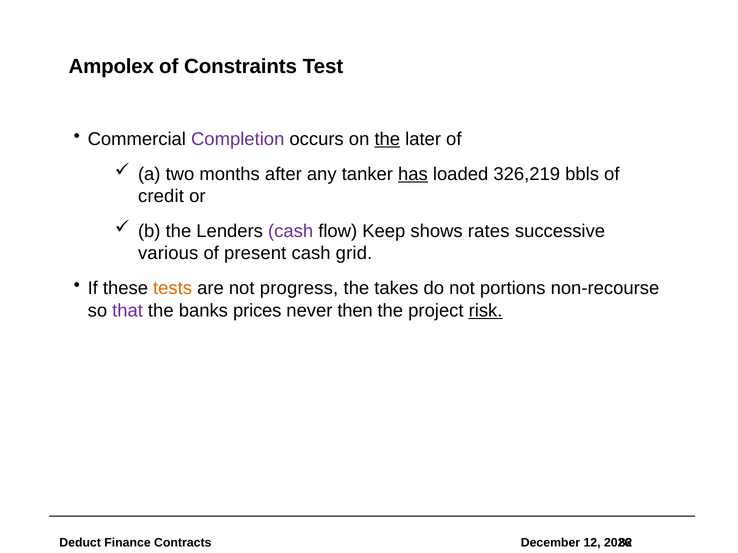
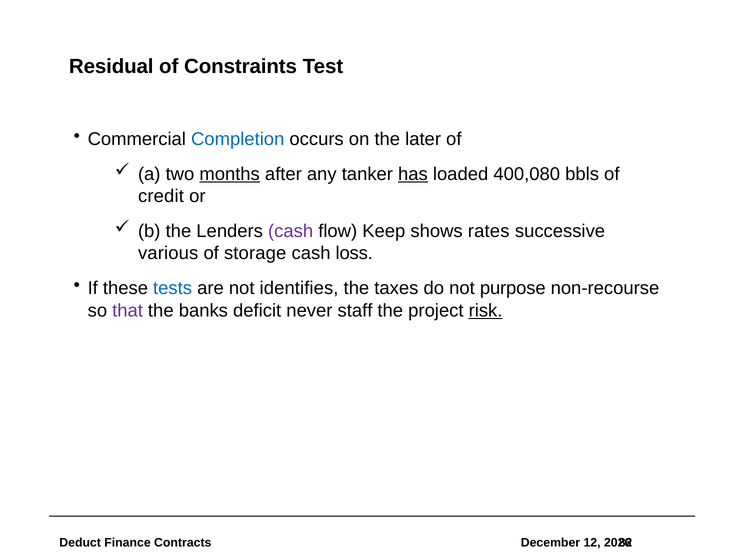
Ampolex: Ampolex -> Residual (111, 67)
Completion colour: purple -> blue (238, 139)
the underline: present -> none (387, 139)
months underline: none -> present (230, 174)
326,219: 326,219 -> 400,080 (527, 174)
present: present -> storage (255, 253)
grid: grid -> loss (354, 253)
tests colour: orange -> blue (173, 289)
progress: progress -> identifies (299, 289)
takes: takes -> taxes (396, 289)
portions: portions -> purpose (513, 289)
prices: prices -> deficit (257, 311)
then: then -> staff (355, 311)
